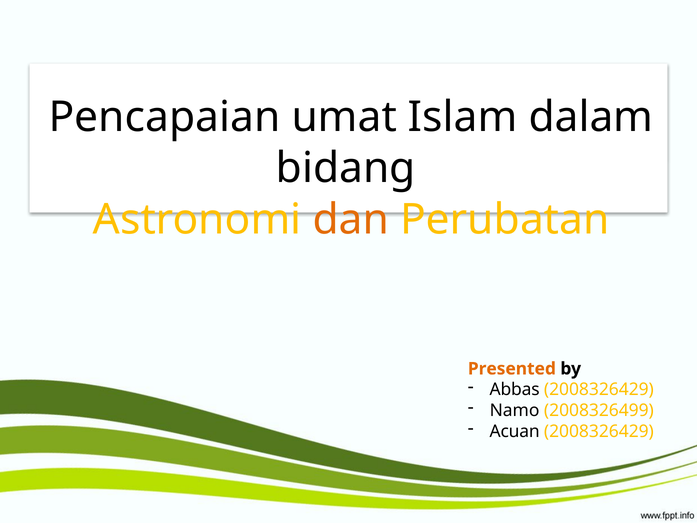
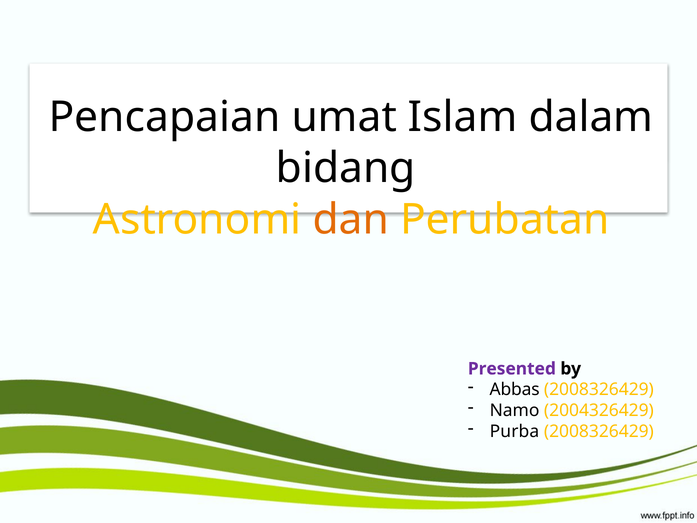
Presented colour: orange -> purple (512, 369)
2008326499: 2008326499 -> 2004326429 (599, 410)
Acuan: Acuan -> Purba (514, 431)
